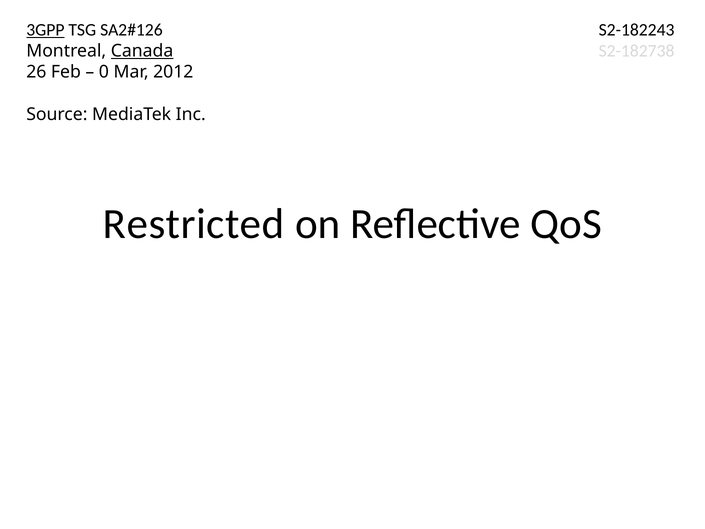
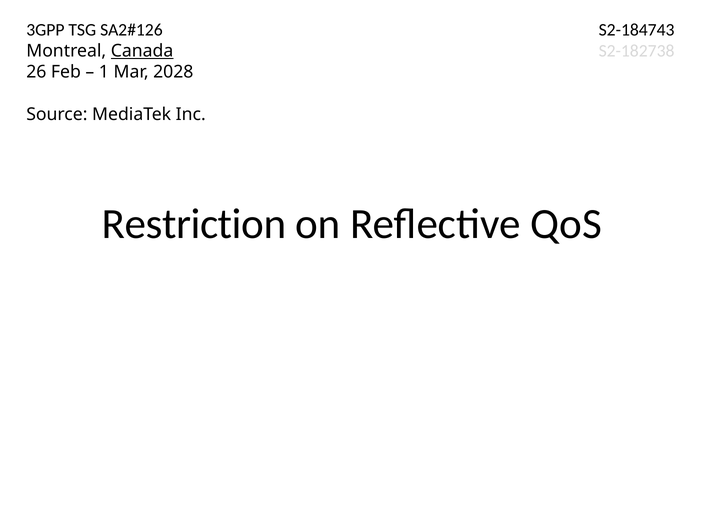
3GPP underline: present -> none (45, 30)
S2-182243: S2-182243 -> S2-184743 (637, 30)
0: 0 -> 1 (104, 72)
2012: 2012 -> 2028 (173, 72)
Restricted: Restricted -> Restriction (194, 224)
